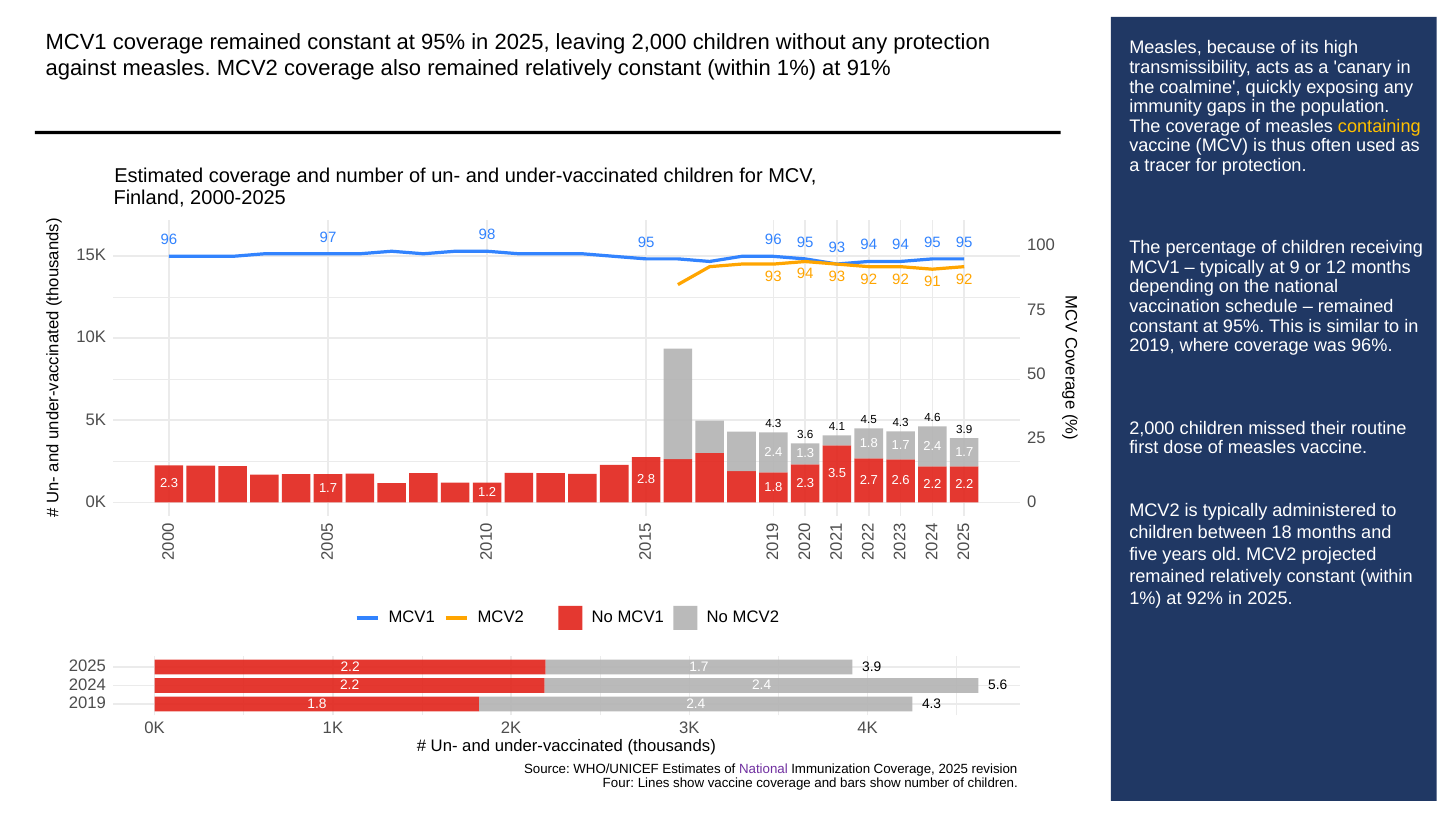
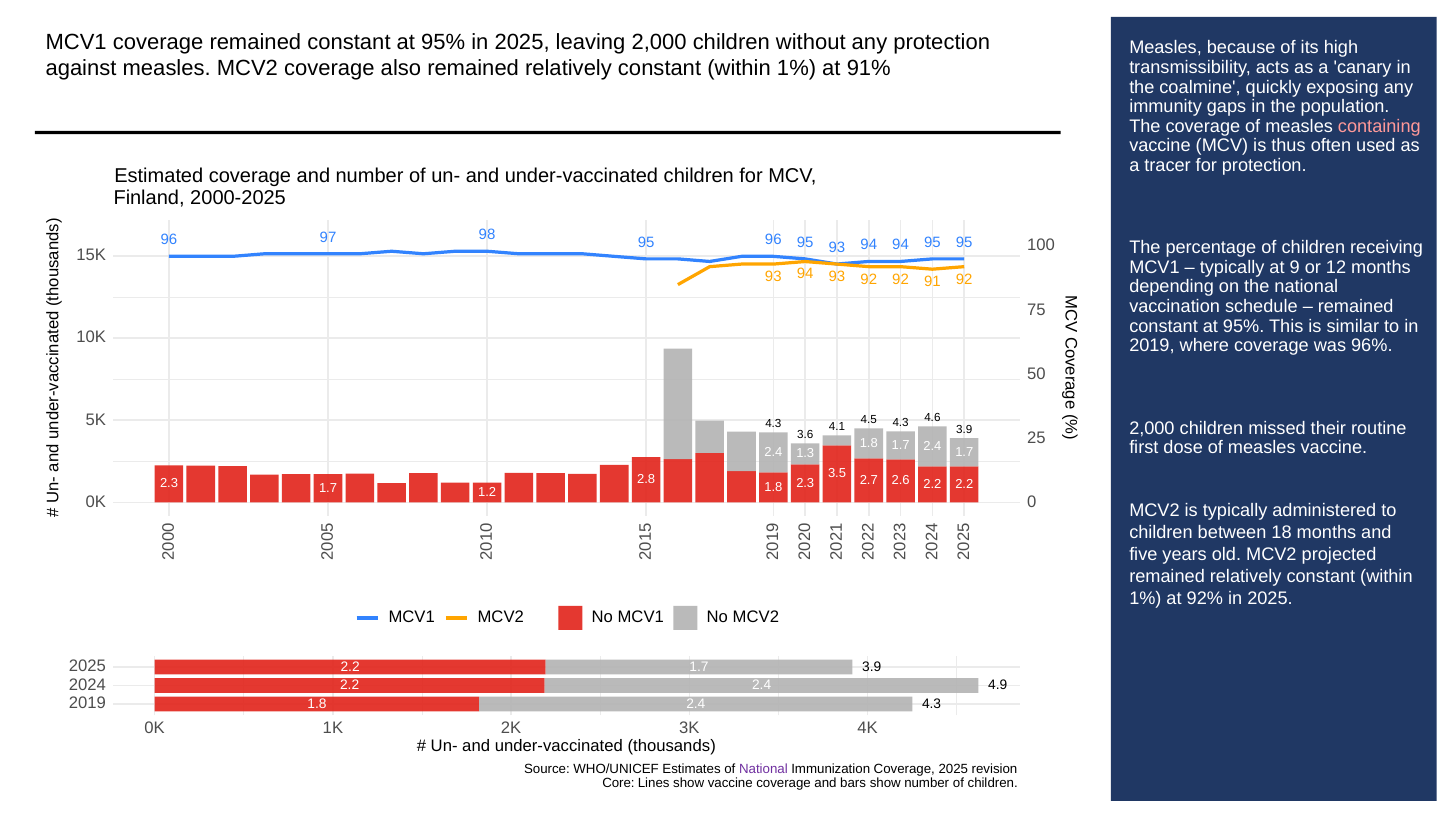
containing colour: yellow -> pink (1379, 126)
5.6: 5.6 -> 4.9 (998, 685)
Four: Four -> Core (618, 784)
